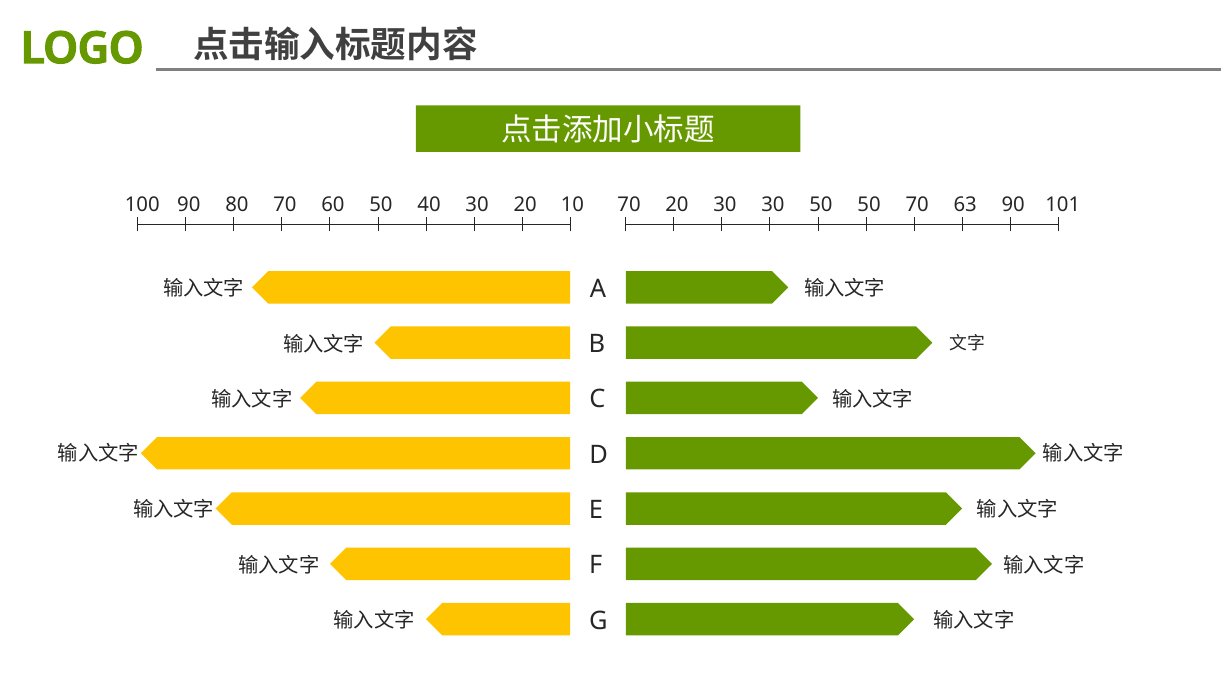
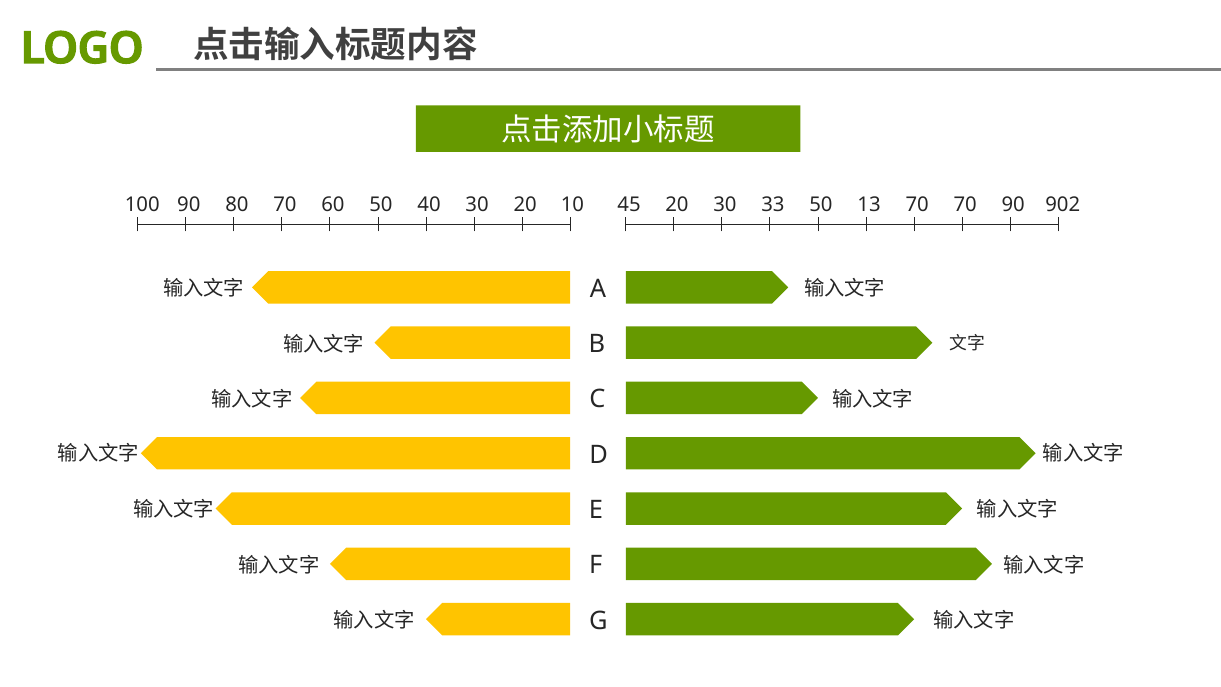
100 70: 70 -> 45 (629, 205)
30 30: 30 -> 33 (773, 205)
50 50: 50 -> 13 (869, 205)
70 63: 63 -> 70 (965, 205)
101: 101 -> 902 (1063, 205)
